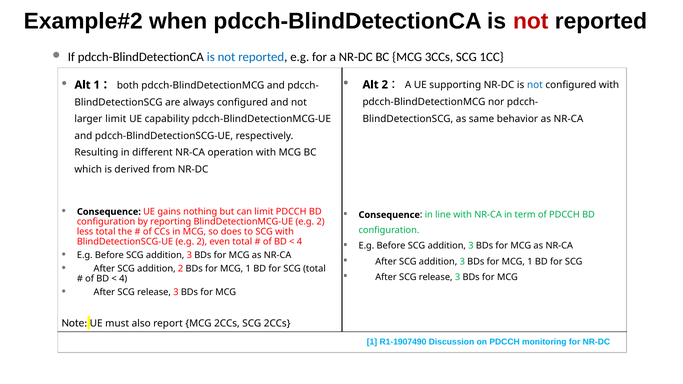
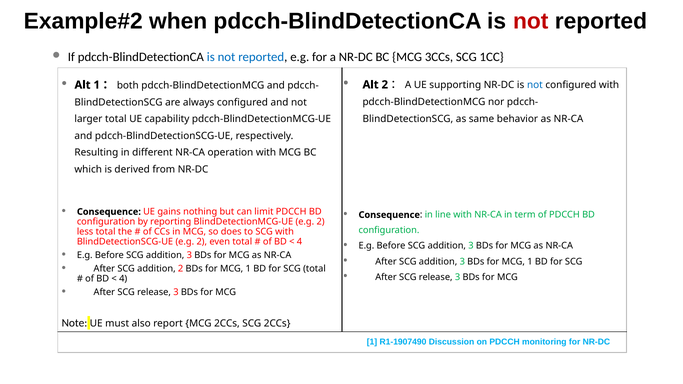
larger limit: limit -> total (116, 119)
